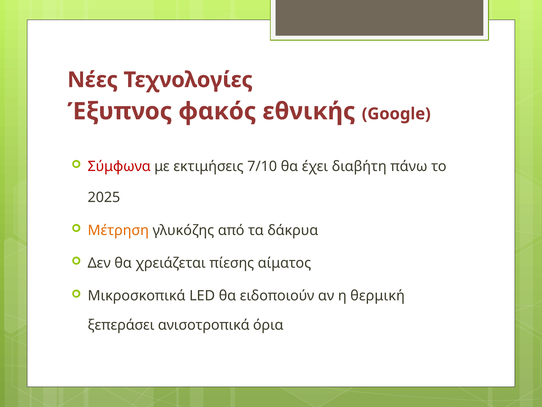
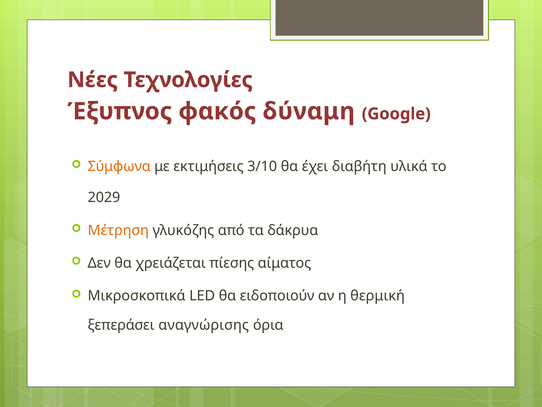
εθνικής: εθνικής -> δύναμη (309, 111)
Σύμφωνα colour: red -> orange (119, 166)
7/10: 7/10 -> 3/10 (262, 166)
πάνω: πάνω -> υλικά (409, 166)
2025: 2025 -> 2029 (104, 197)
ανισοτροπικά: ανισοτροπικά -> αναγνώρισης (204, 325)
